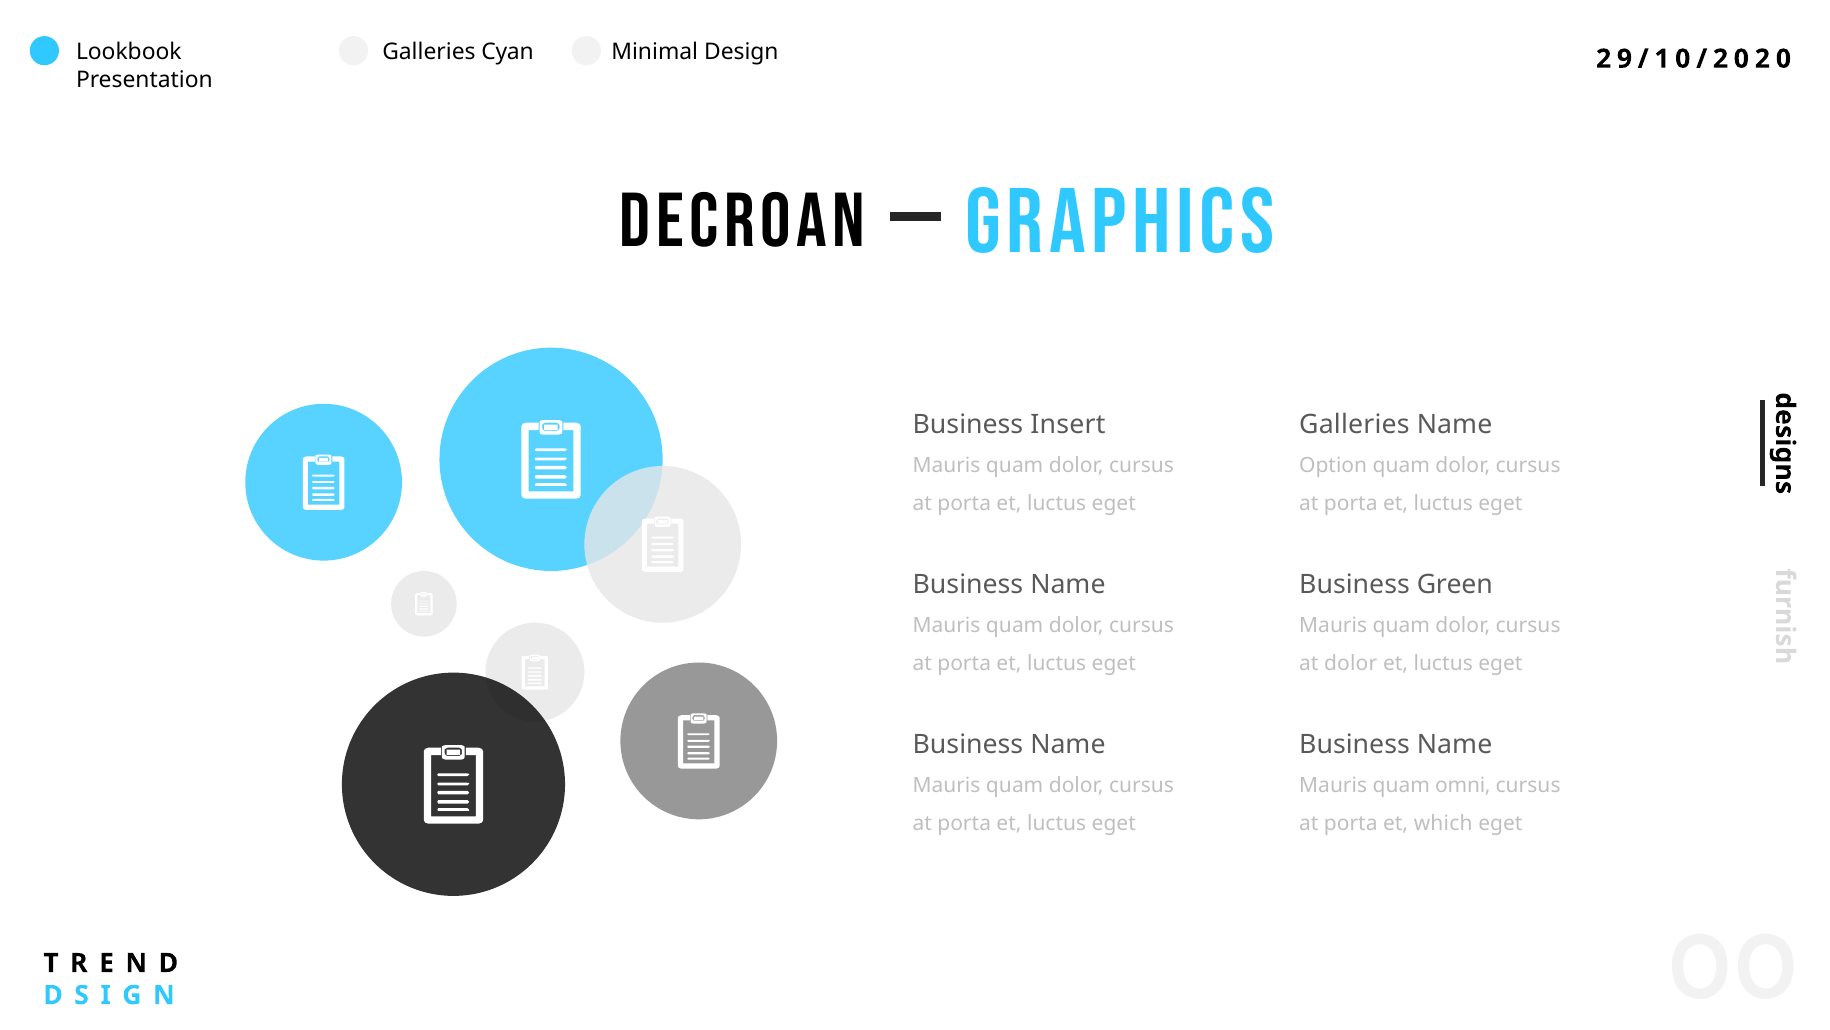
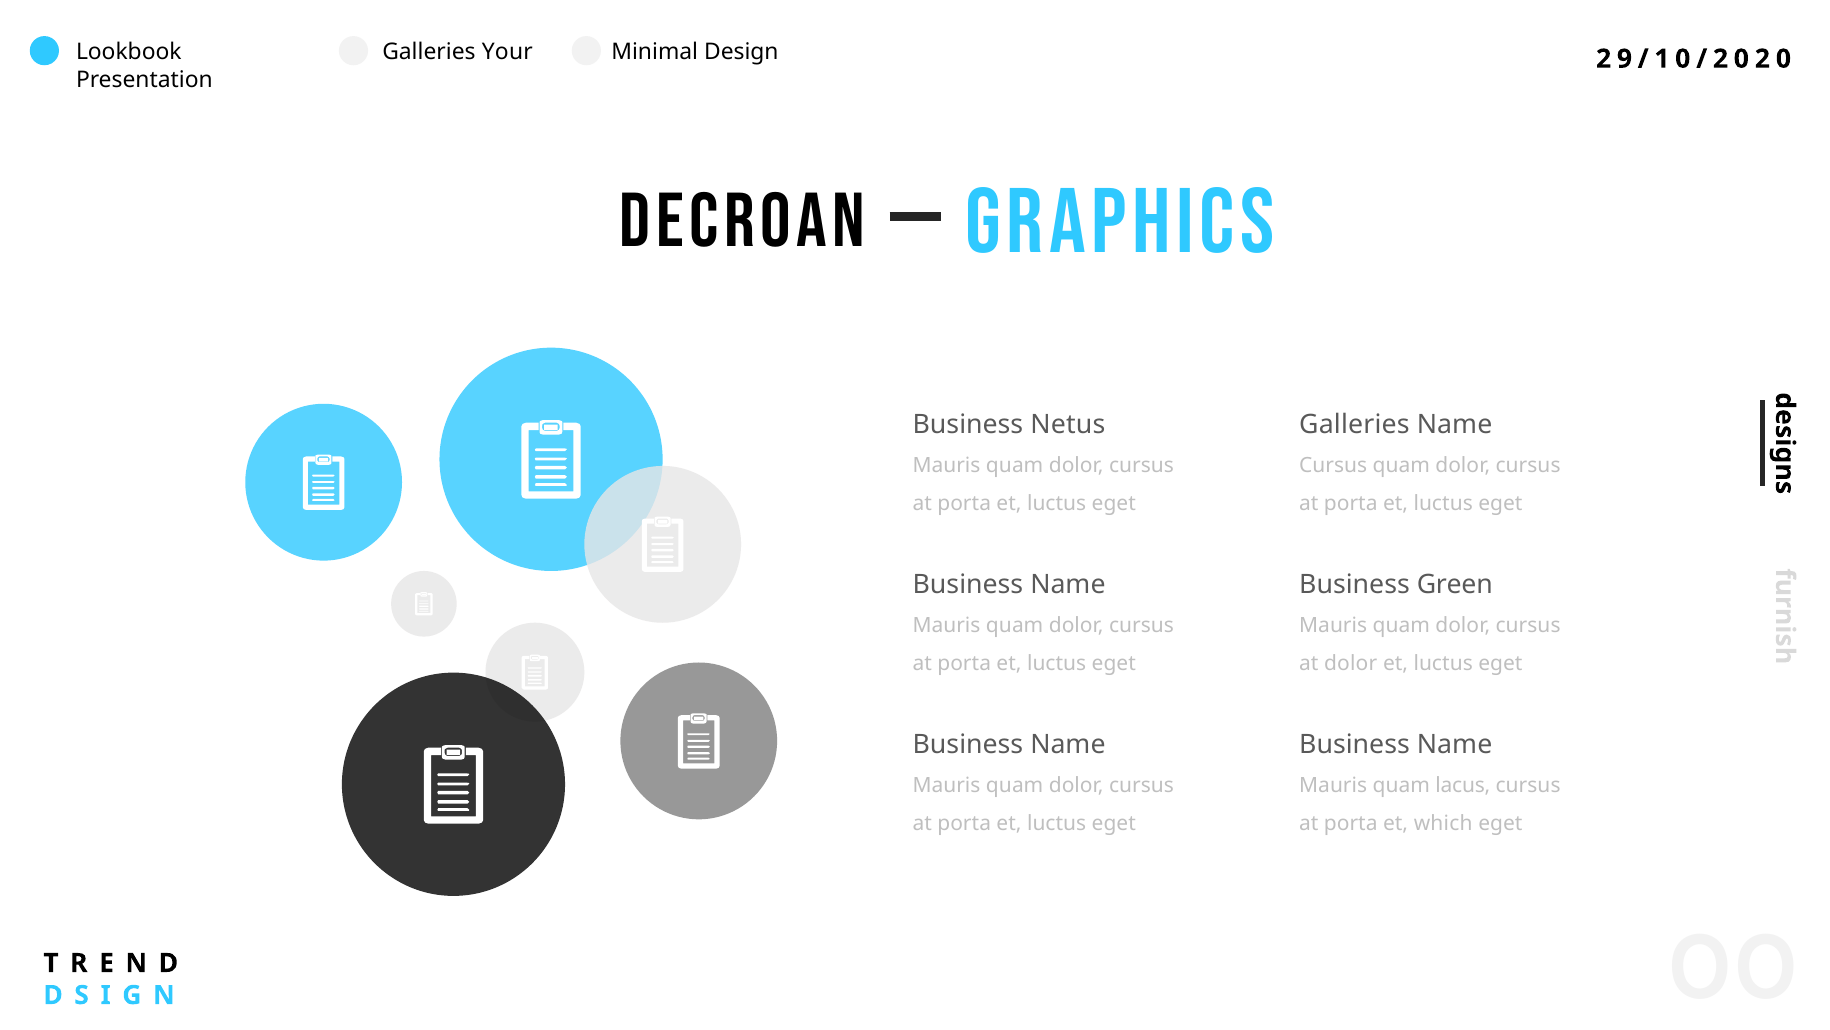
Cyan: Cyan -> Your (507, 52)
Insert: Insert -> Netus (1068, 424)
Option: Option -> Cursus (1333, 465)
omni: omni -> lacus (1463, 785)
